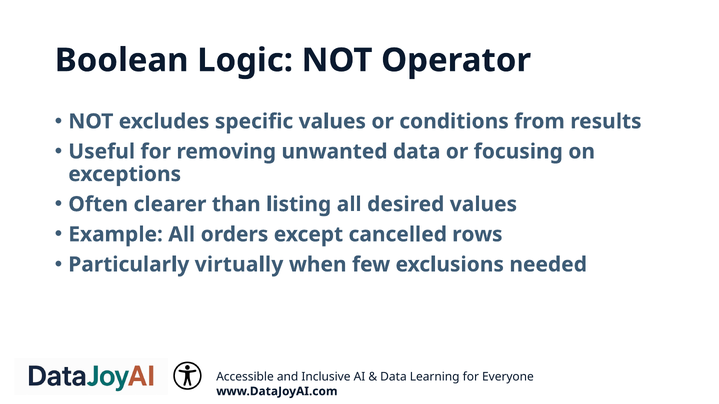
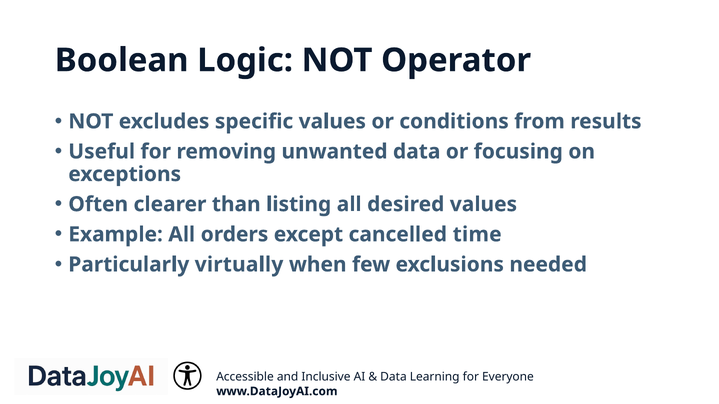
rows: rows -> time (477, 235)
